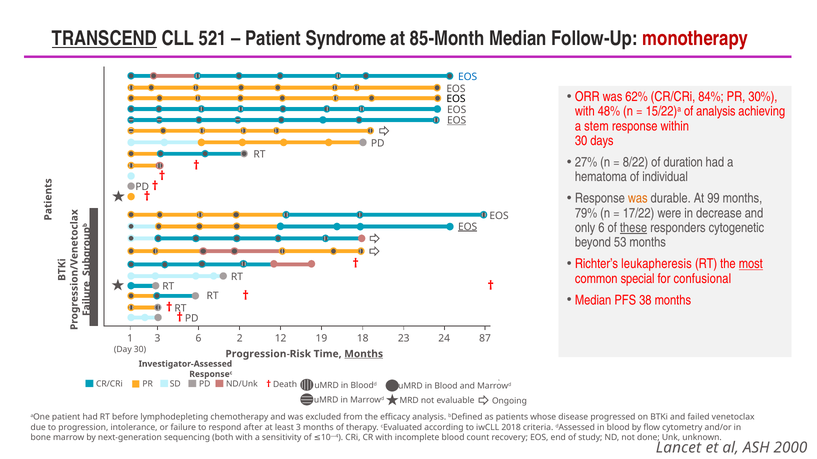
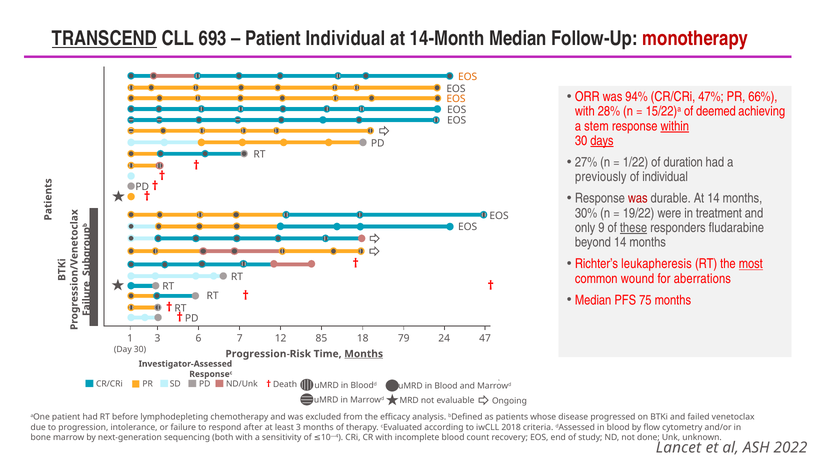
521: 521 -> 693 (213, 39)
Patient Syndrome: Syndrome -> Individual (346, 39)
85-Month: 85-Month -> 14-Month (447, 39)
EOS colour: blue -> orange (468, 77)
62%: 62% -> 94% (637, 97)
84%: 84% -> 47% (711, 97)
30%: 30% -> 66% (763, 97)
EOS colour: black -> orange (456, 99)
48%: 48% -> 28% (609, 112)
of analysis: analysis -> deemed (716, 112)
EOS underline: present -> none (457, 121)
within underline: none -> present (675, 126)
days underline: none -> present (602, 141)
8/22: 8/22 -> 1/22 (635, 162)
hematoma: hematoma -> previously (601, 177)
was colour: orange -> red (638, 199)
At 99: 99 -> 14 (713, 199)
79%: 79% -> 30% (586, 213)
17/22: 17/22 -> 19/22 (639, 213)
decrease: decrease -> treatment (719, 213)
only 6: 6 -> 9 (601, 228)
cytogenetic: cytogenetic -> fludarabine (736, 228)
EOS underline: present -> none (468, 227)
beyond 53: 53 -> 14 (620, 243)
special: special -> wound (637, 279)
confusional: confusional -> aberrations (702, 279)
38: 38 -> 75 (645, 300)
2: 2 -> 7 (240, 339)
19: 19 -> 85 (321, 339)
23: 23 -> 79 (404, 339)
87: 87 -> 47 (485, 339)
2000: 2000 -> 2022 (790, 448)
